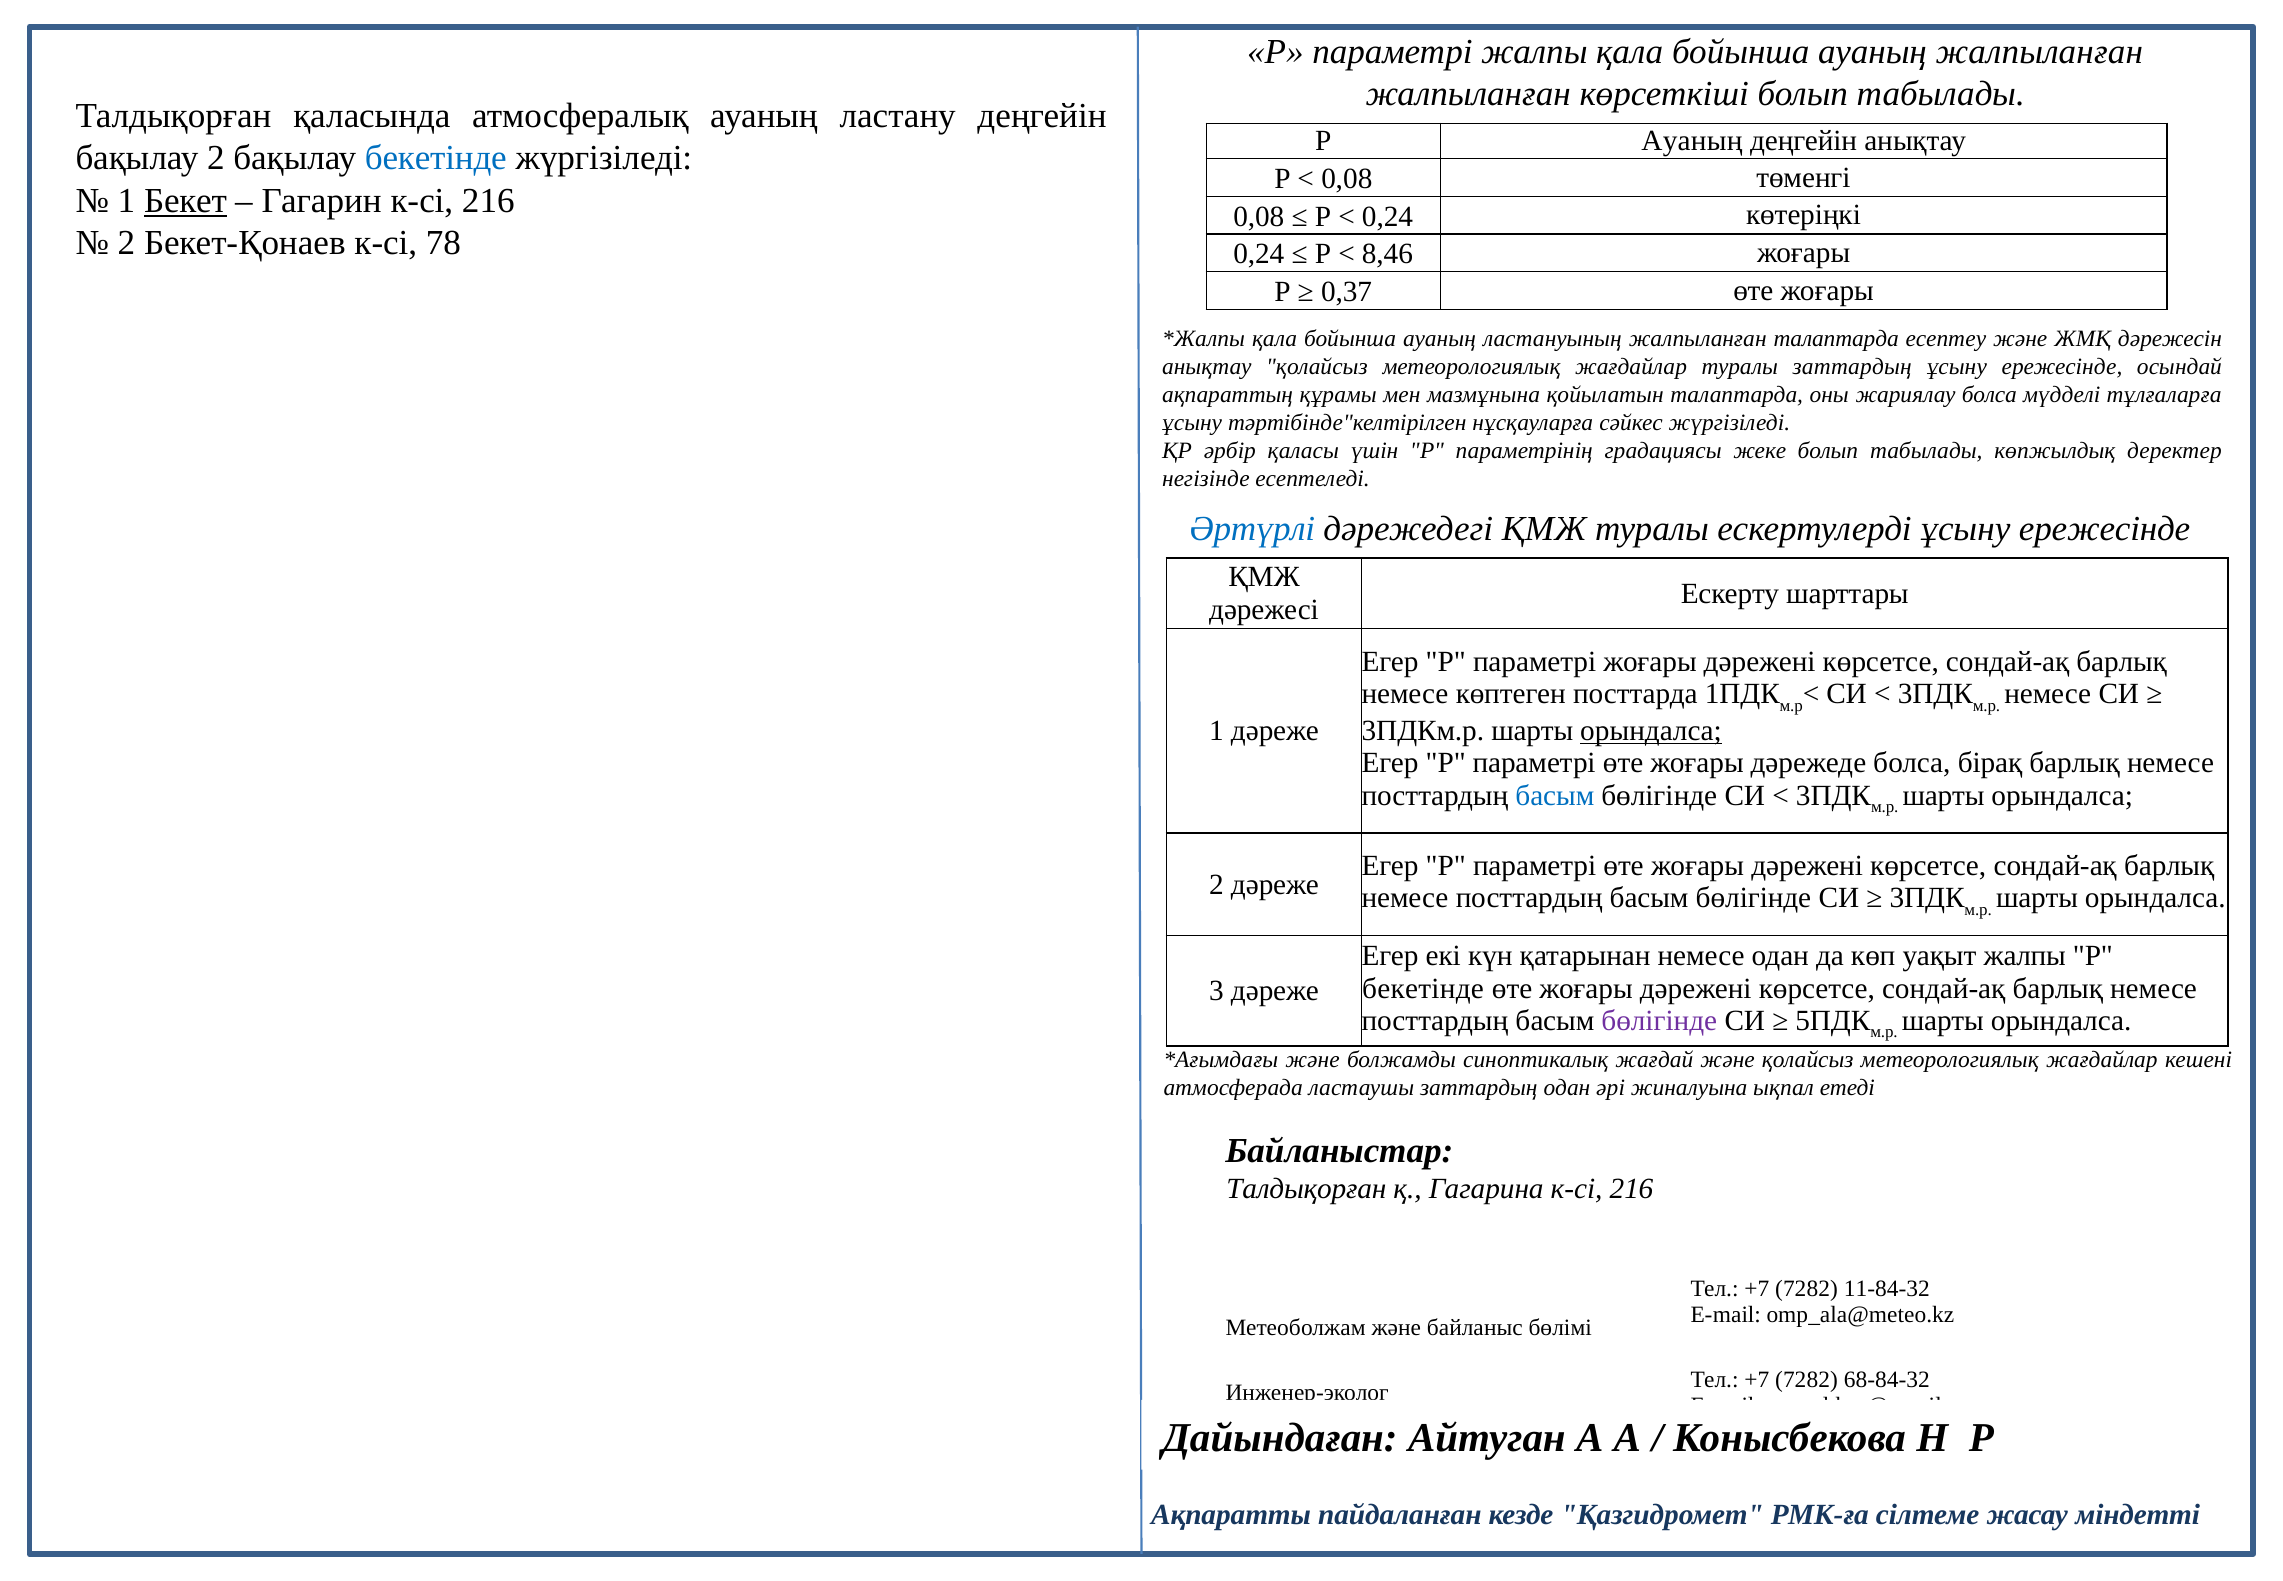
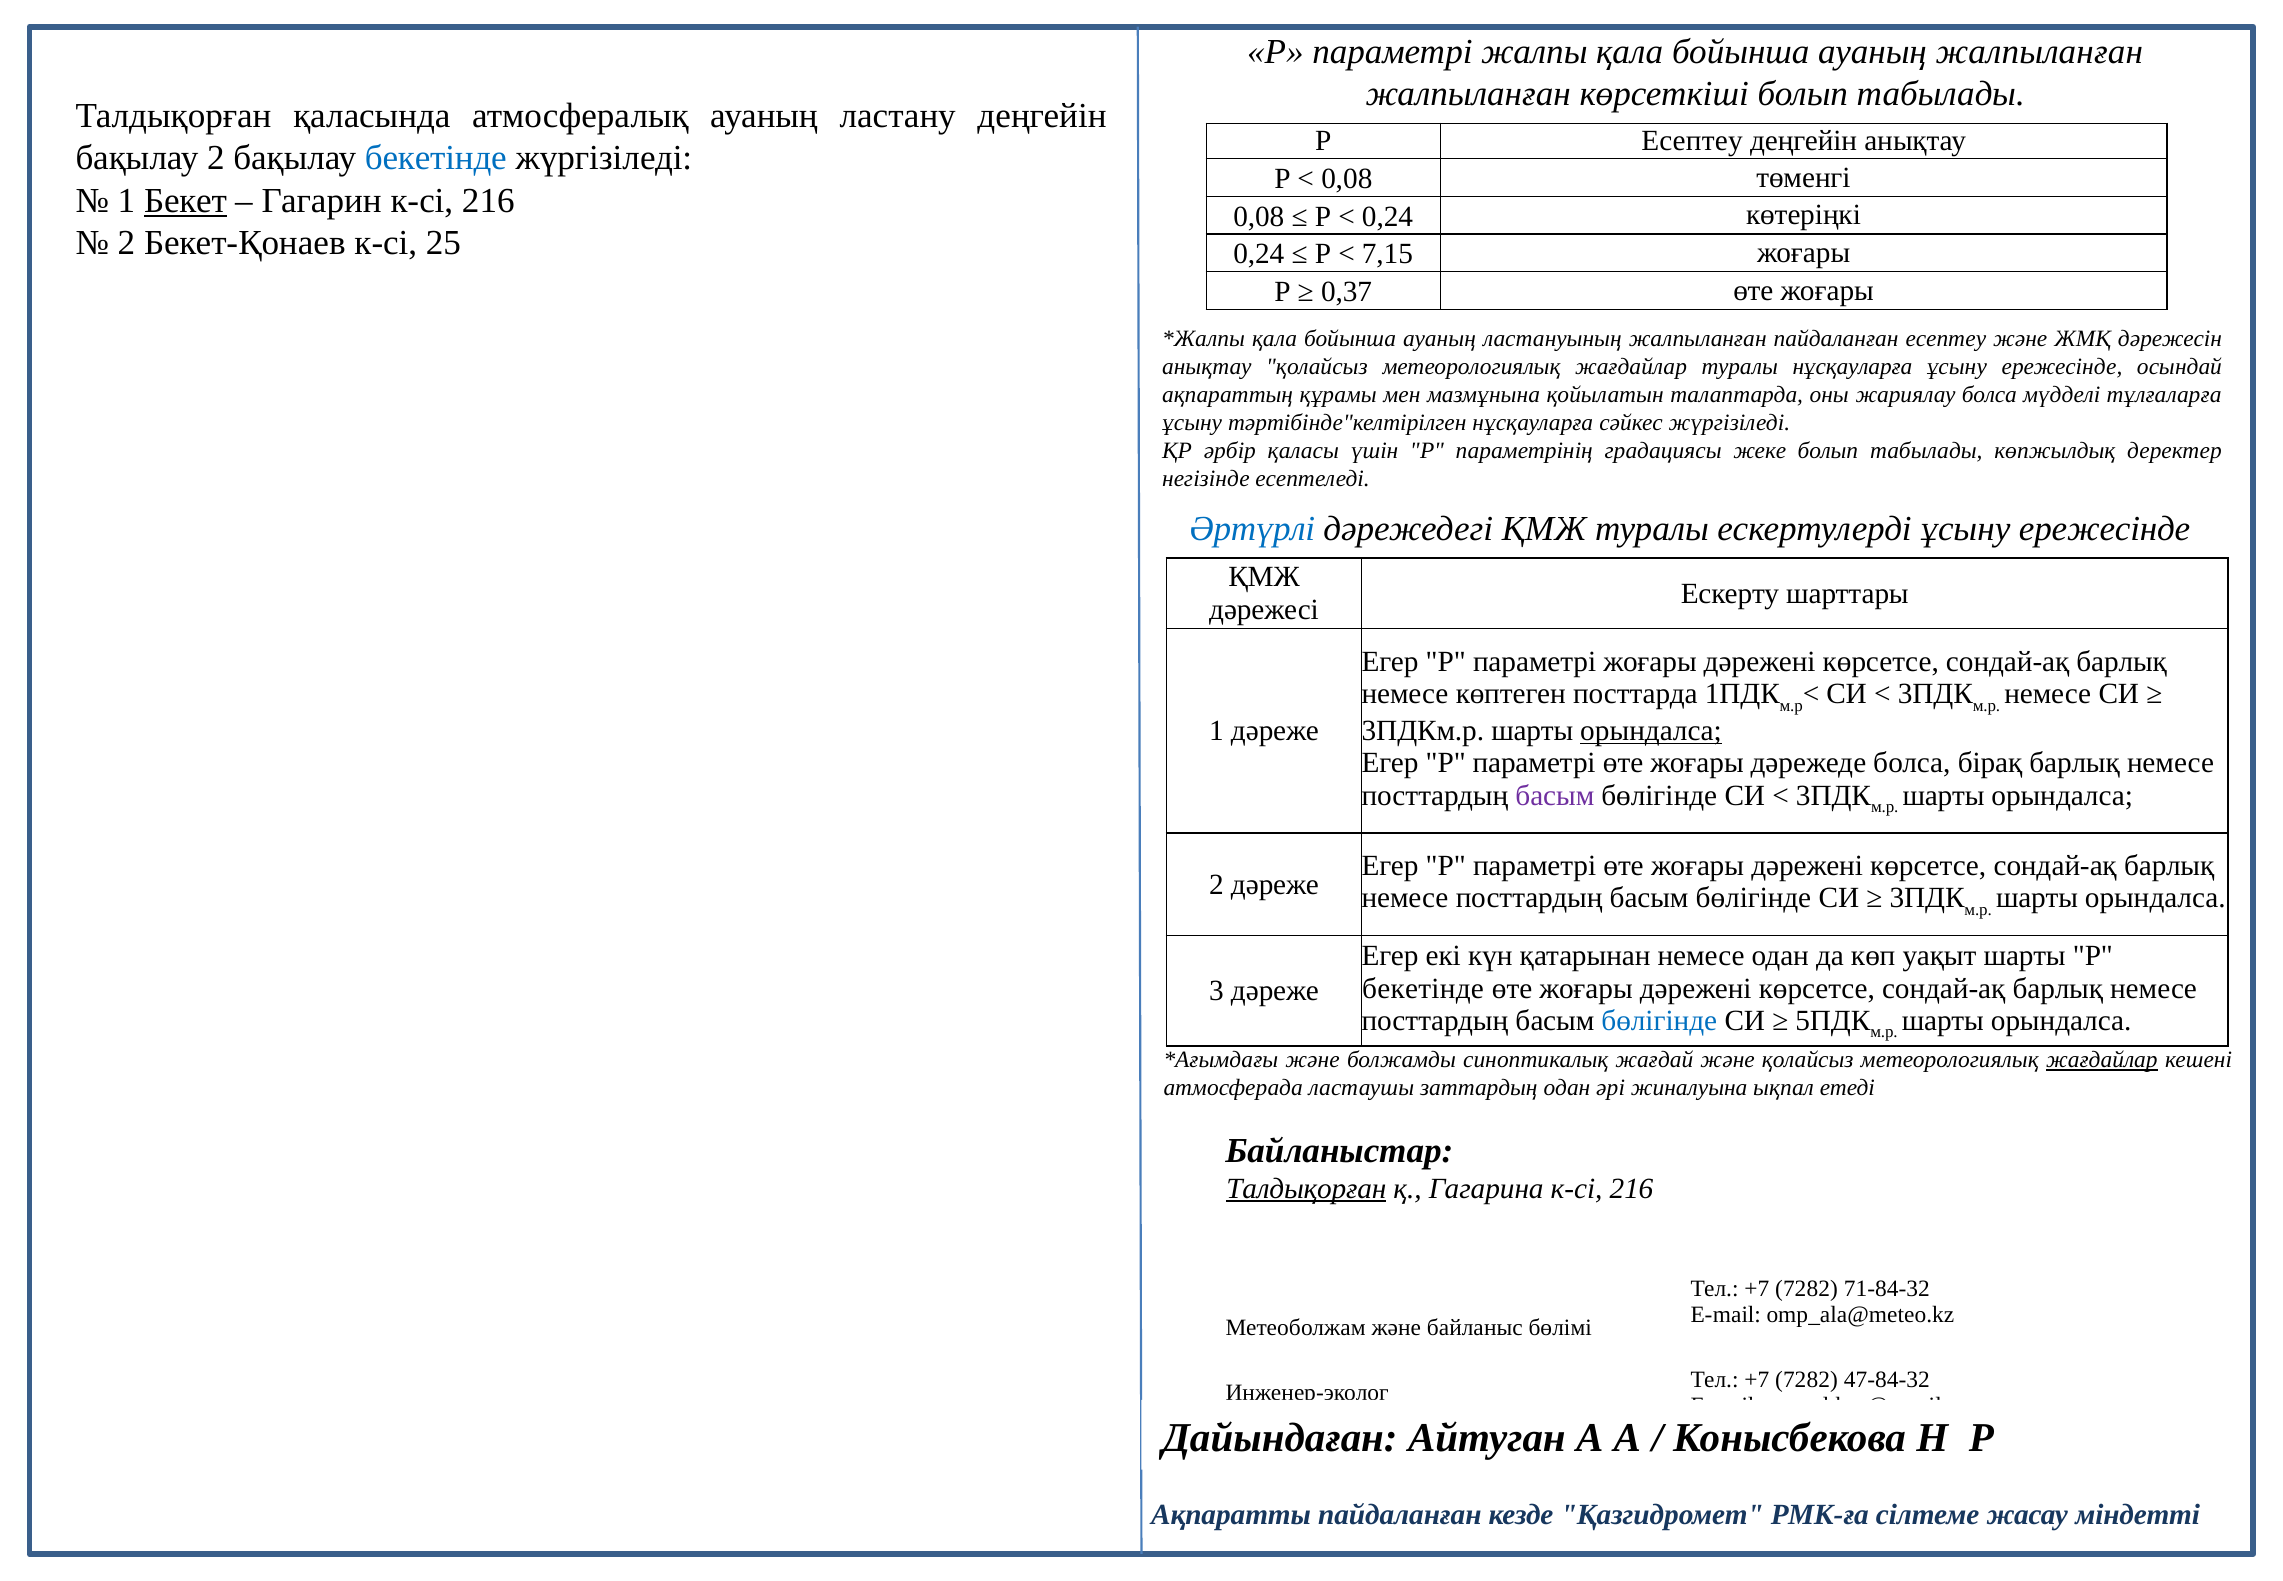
Р Ауаның: Ауаның -> Есептеу (1692, 141)
78: 78 -> 25 (443, 243)
8,46: 8,46 -> 7,15 (1387, 254)
жалпыланған талаптарда: талаптарда -> пайдаланған (1836, 339)
туралы заттардың: заттардың -> нұсқауларға (1852, 367)
басым colour: blue -> purple (1555, 795)
уақыт жалпы: жалпы -> шарты (2025, 956)
бөлігінде colour: purple -> blue (1659, 1021)
жағдайлар underline: none -> present (2102, 1059)
Талдықорған underline: none -> present (1306, 1188)
11-84-32: 11-84-32 -> 71-84-32 (1887, 1289)
68-84-32: 68-84-32 -> 47-84-32 (1887, 1380)
